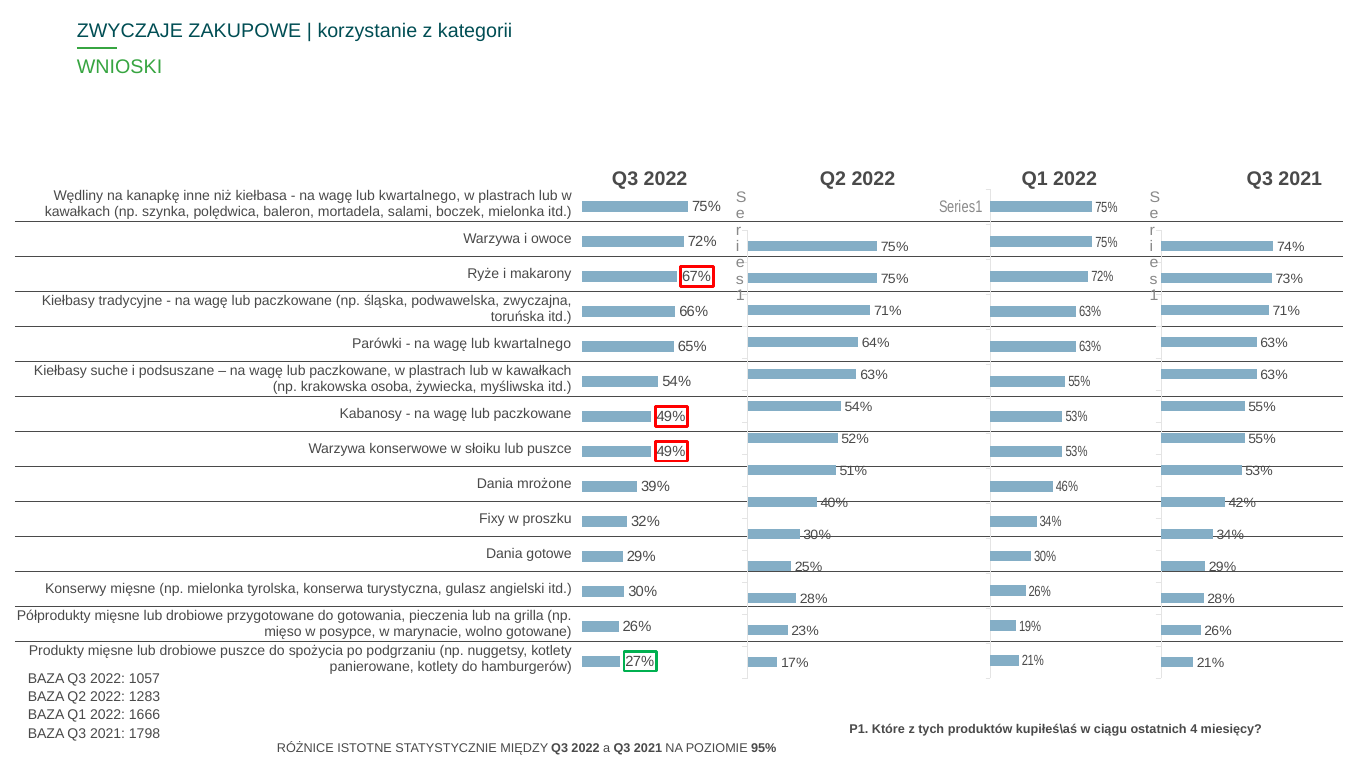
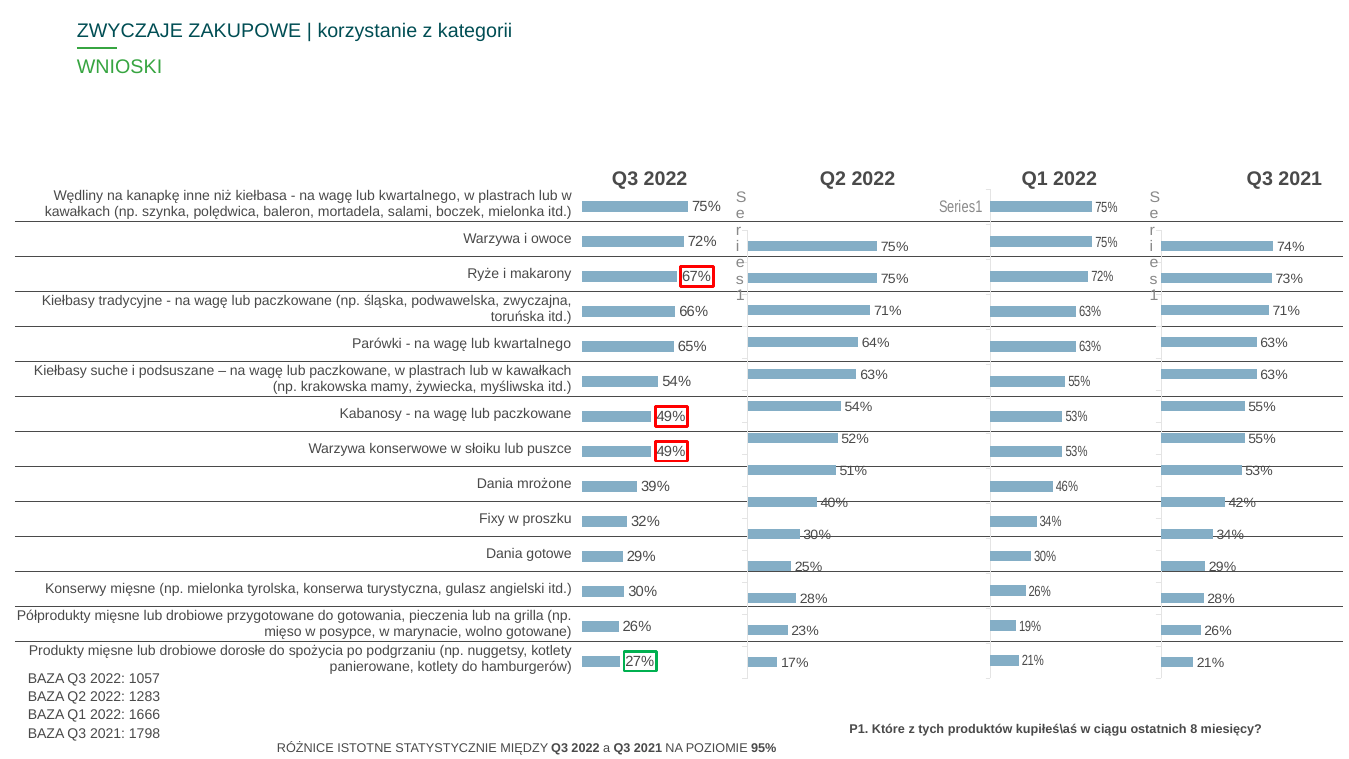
osoba: osoba -> mamy (392, 387)
drobiowe puszce: puszce -> dorosłe (243, 651)
4: 4 -> 8 (1194, 729)
